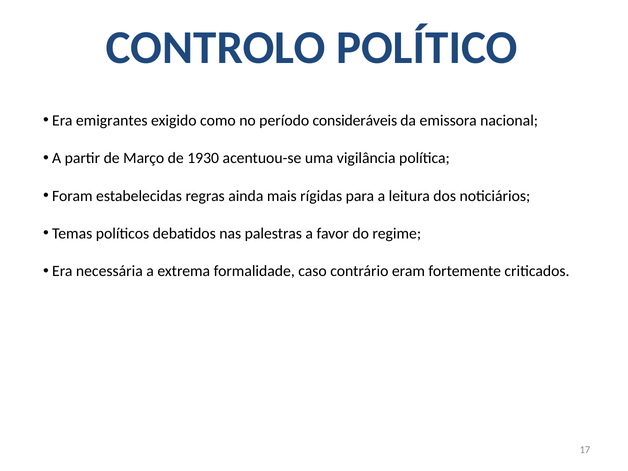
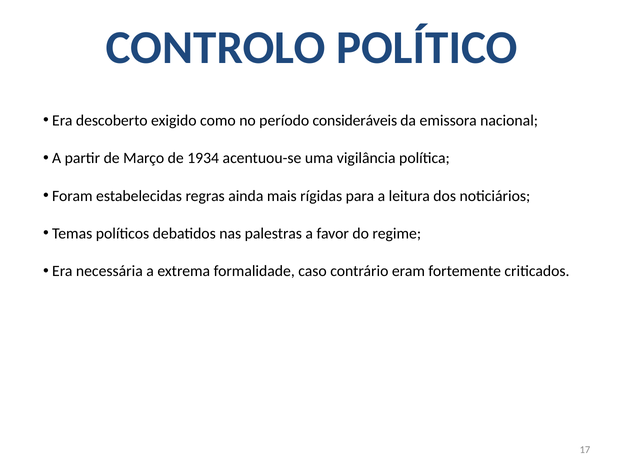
emigrantes: emigrantes -> descoberto (112, 120)
1930: 1930 -> 1934 (203, 158)
